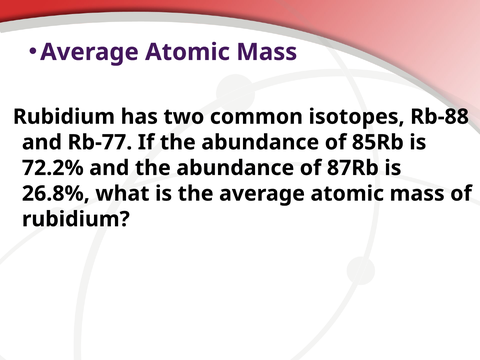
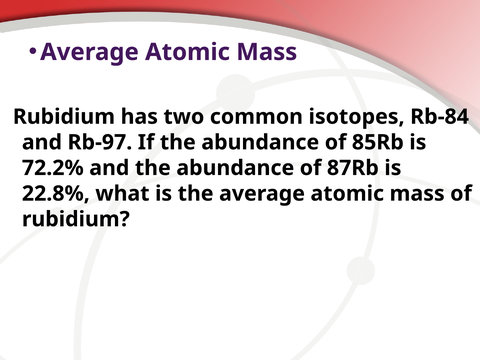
Rb-88: Rb-88 -> Rb-84 (440, 117)
Rb-77: Rb-77 -> Rb-97 (100, 142)
26.8%: 26.8% -> 22.8% (56, 194)
